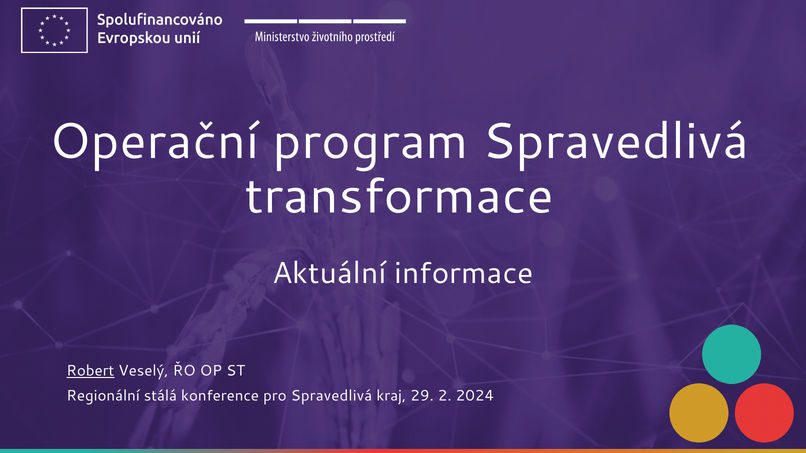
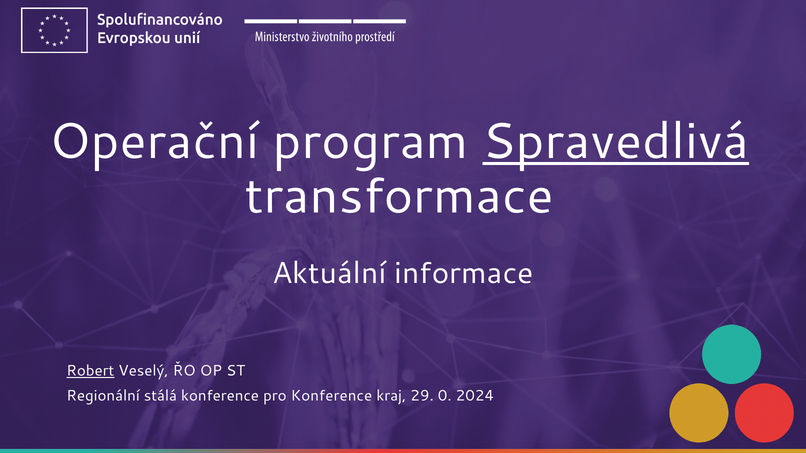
Spravedlivá underline: none -> present (616, 142)
pro Spravedlivá: Spravedlivá -> Konference (331, 396)
2: 2 -> 0 (445, 396)
